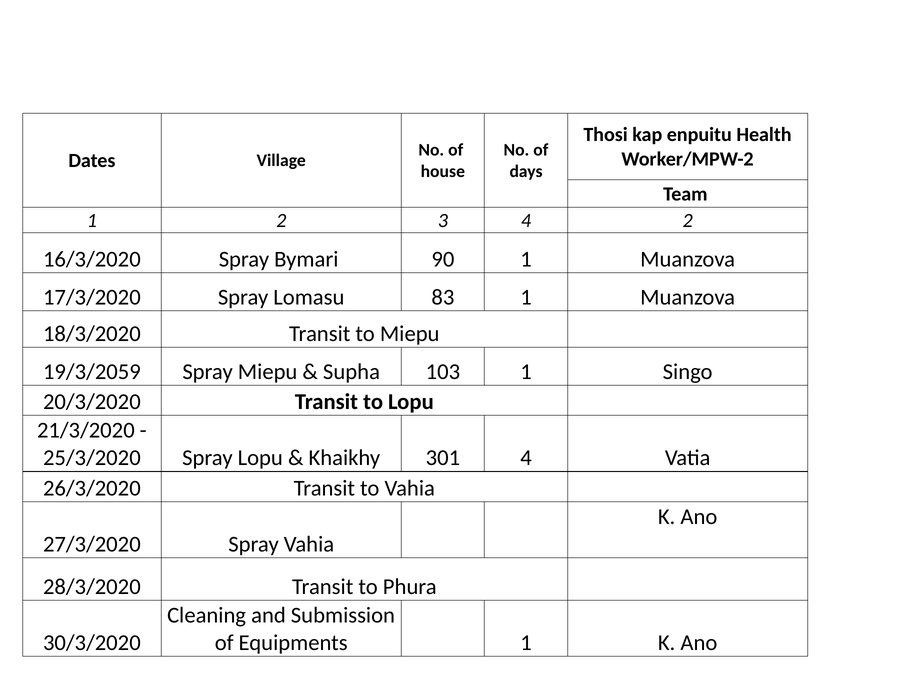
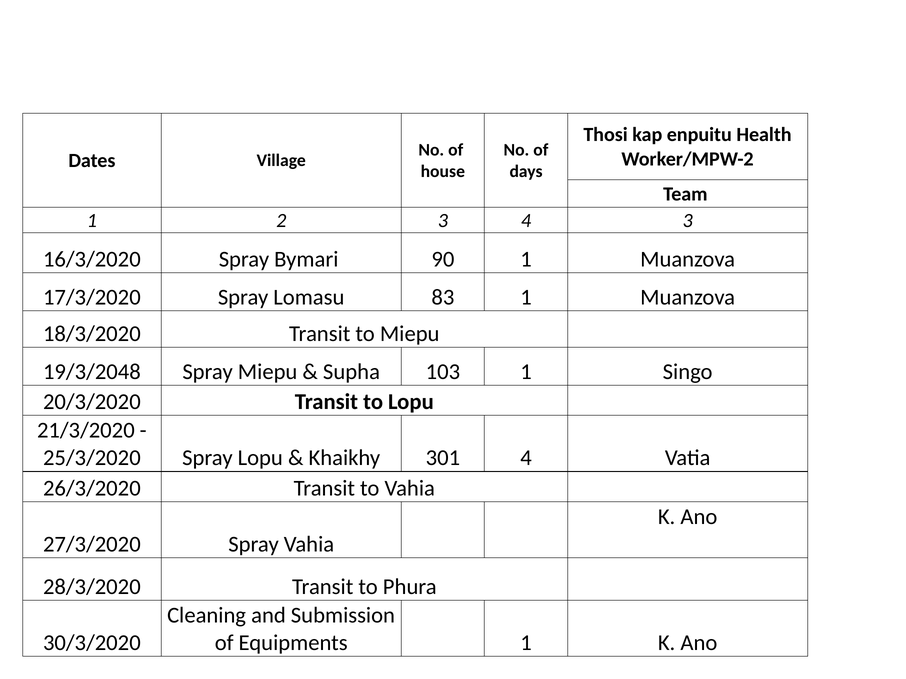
4 2: 2 -> 3 (688, 221)
19/3/2059: 19/3/2059 -> 19/3/2048 (92, 372)
